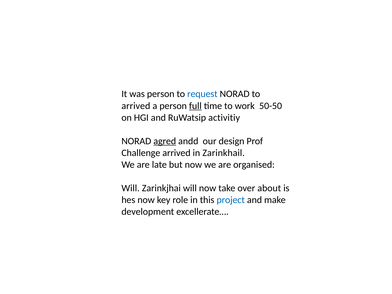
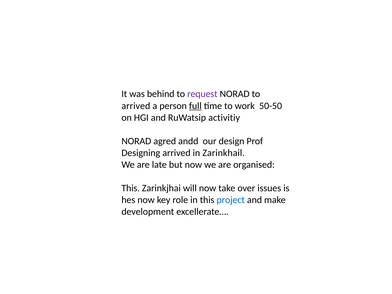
was person: person -> behind (161, 94)
request colour: blue -> purple (202, 94)
agred underline: present -> none (165, 141)
Challenge: Challenge -> Designing (141, 153)
Will: Will -> This (131, 188)
about: about -> issues (269, 188)
